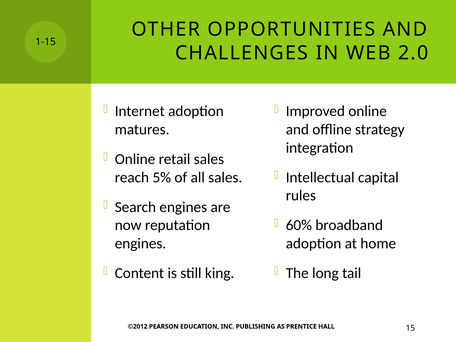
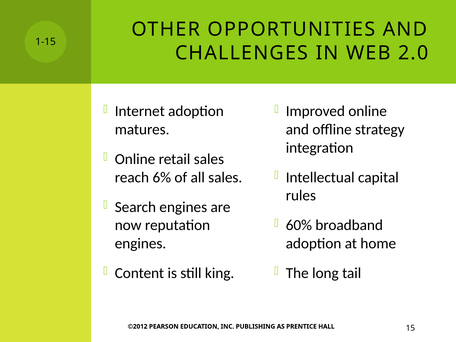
5%: 5% -> 6% (162, 177)
